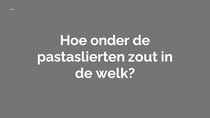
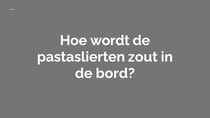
onder: onder -> wordt (110, 41)
welk: welk -> bord (115, 73)
